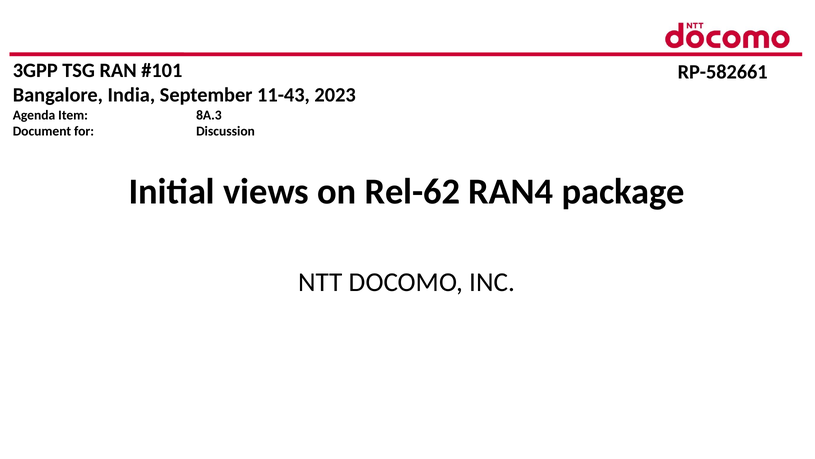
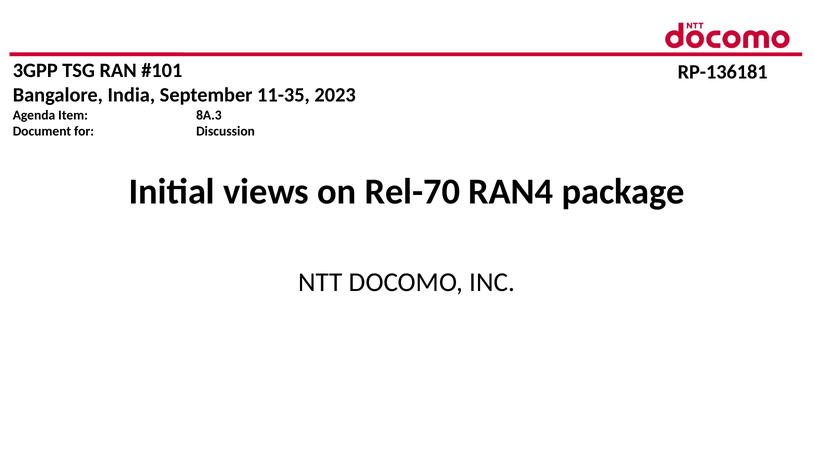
RP-582661: RP-582661 -> RP-136181 (723, 72)
11-43: 11-43 -> 11-35 (283, 95)
Rel-62: Rel-62 -> Rel-70 (412, 191)
